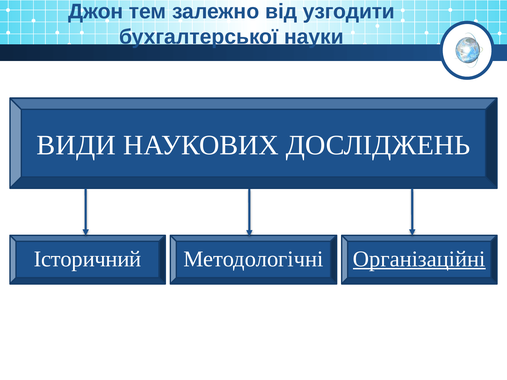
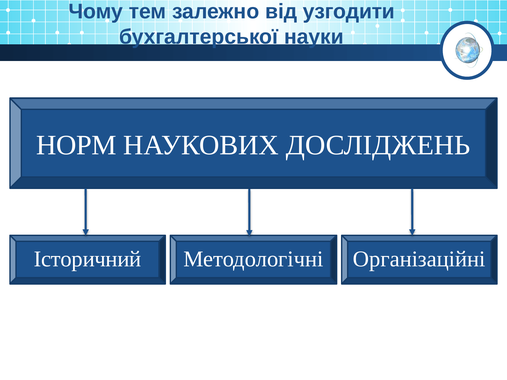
Джон: Джон -> Чому (96, 11)
ВИДИ: ВИДИ -> НОРМ (76, 145)
Організаційні underline: present -> none (419, 259)
